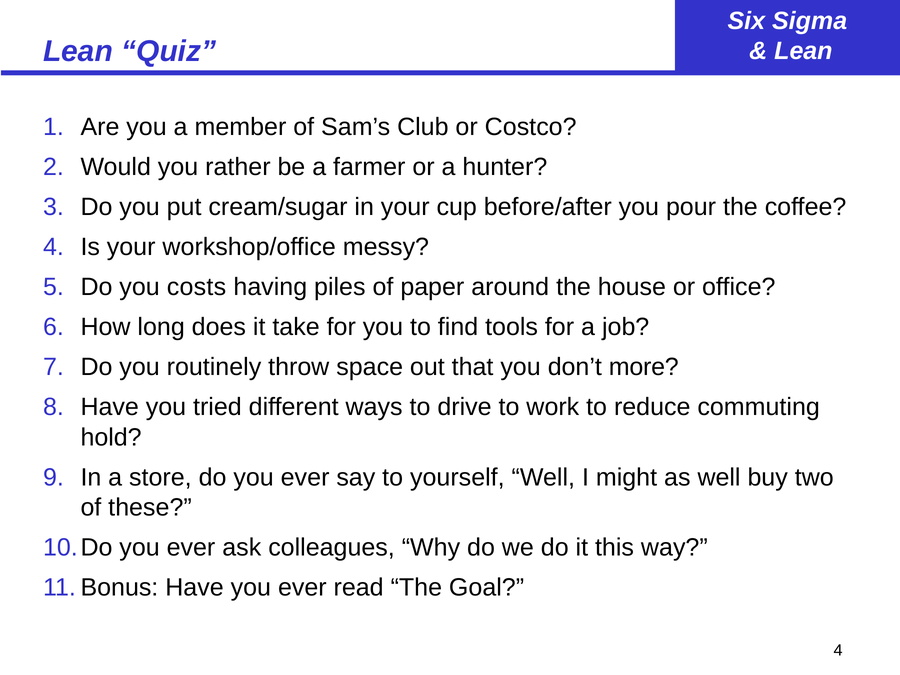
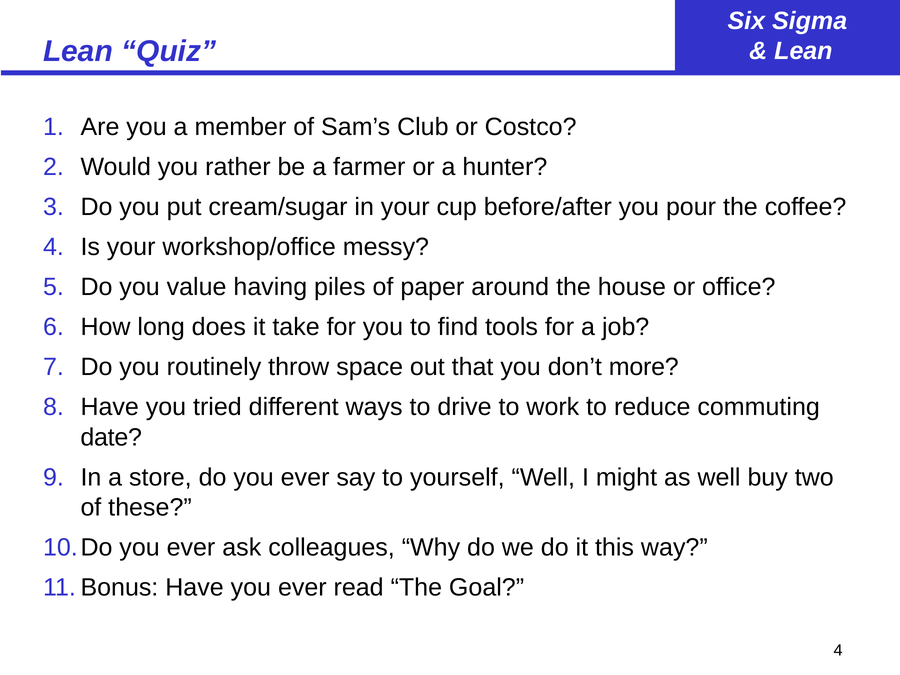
costs: costs -> value (197, 287)
hold: hold -> date (111, 437)
